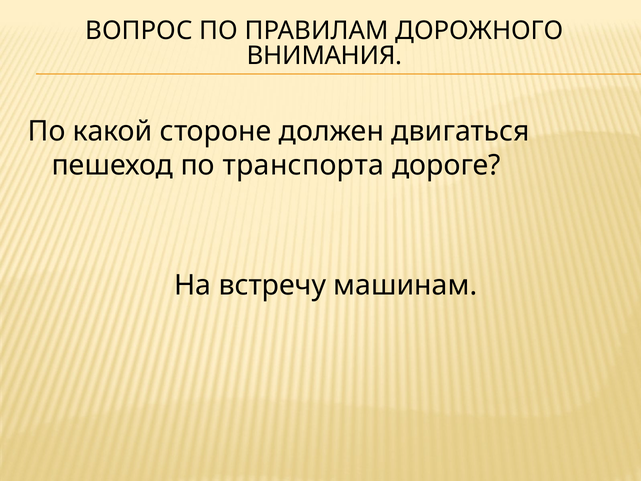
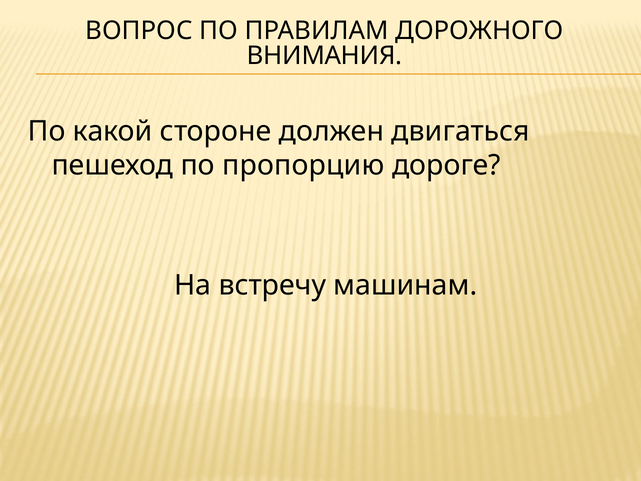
транспорта: транспорта -> пропорцию (303, 165)
